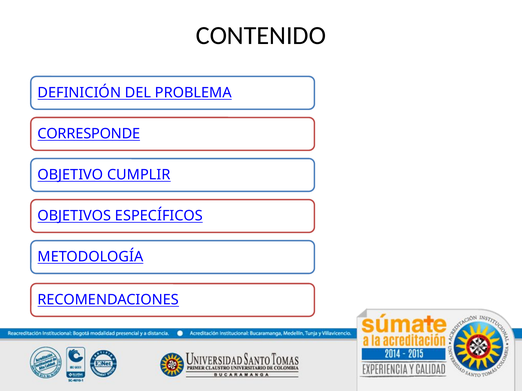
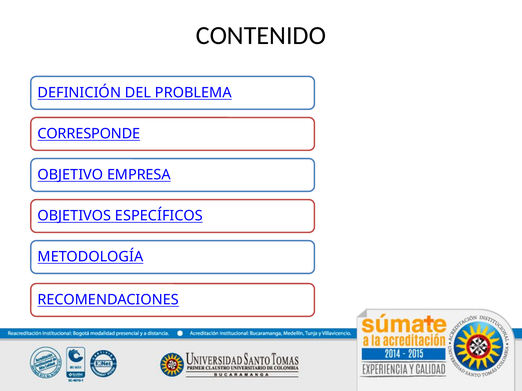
CUMPLIR: CUMPLIR -> EMPRESA (139, 175)
